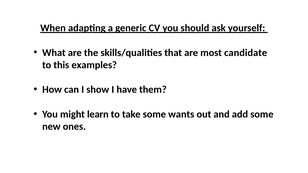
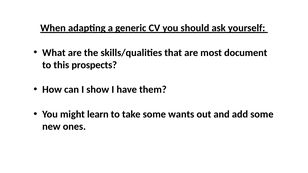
candidate: candidate -> document (246, 53)
examples: examples -> prospects (94, 65)
